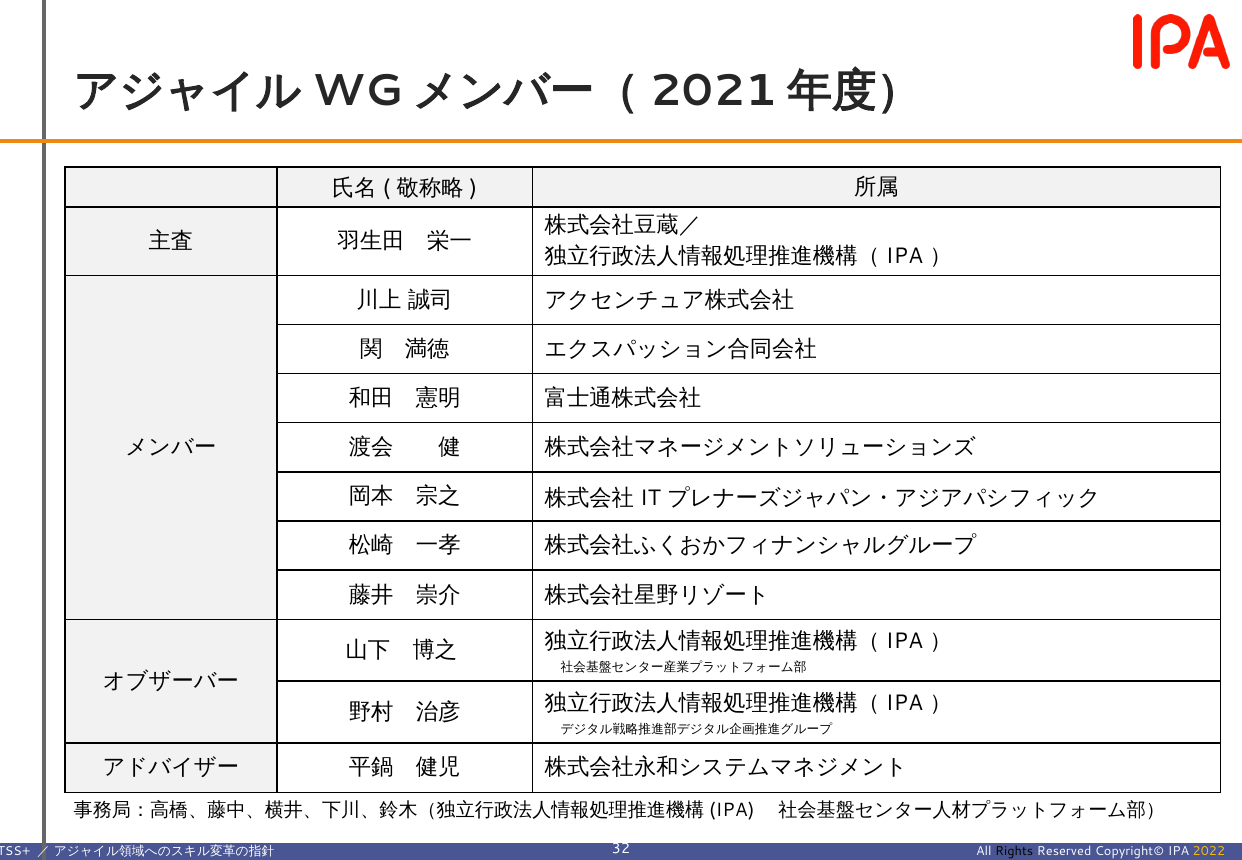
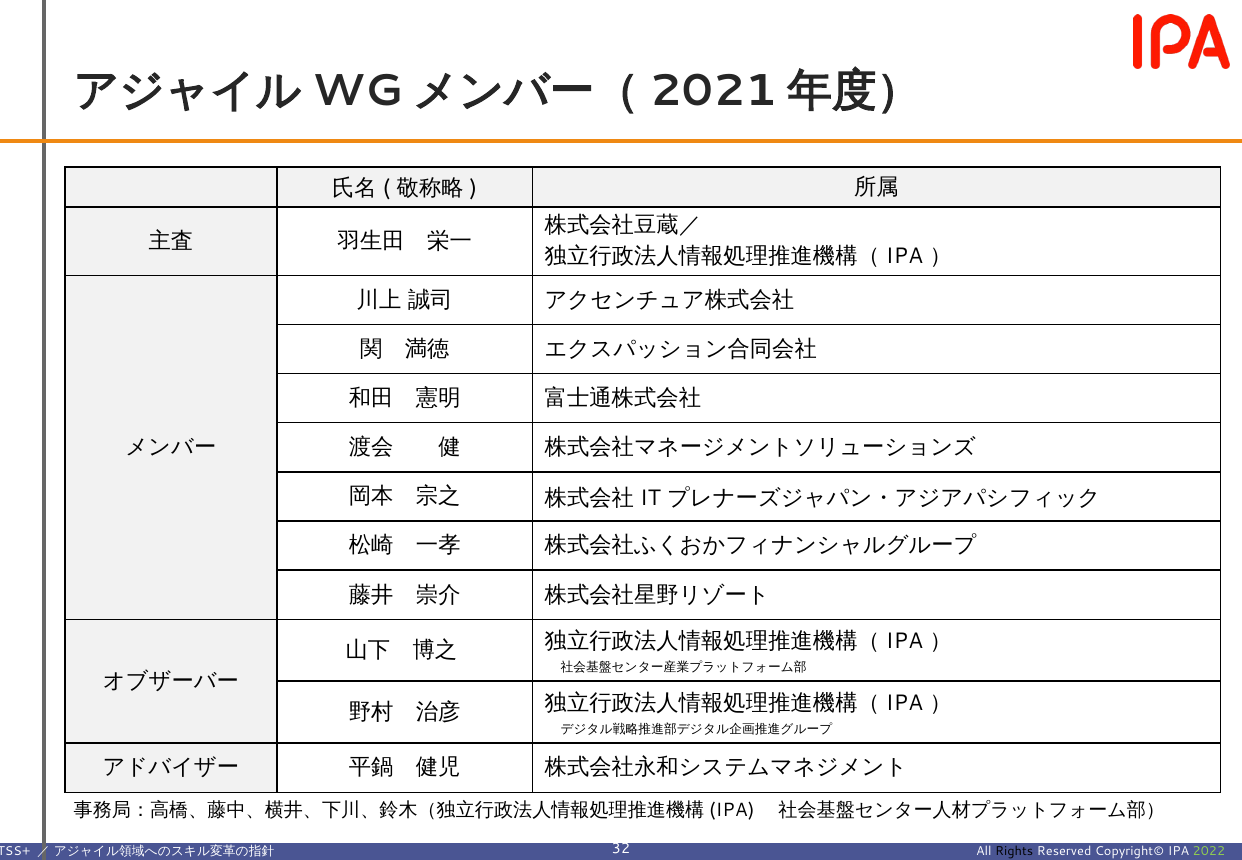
2022 colour: yellow -> light green (1209, 851)
